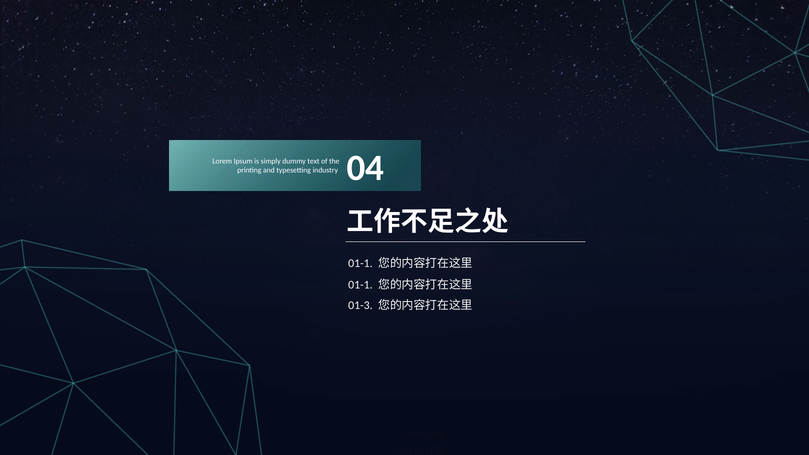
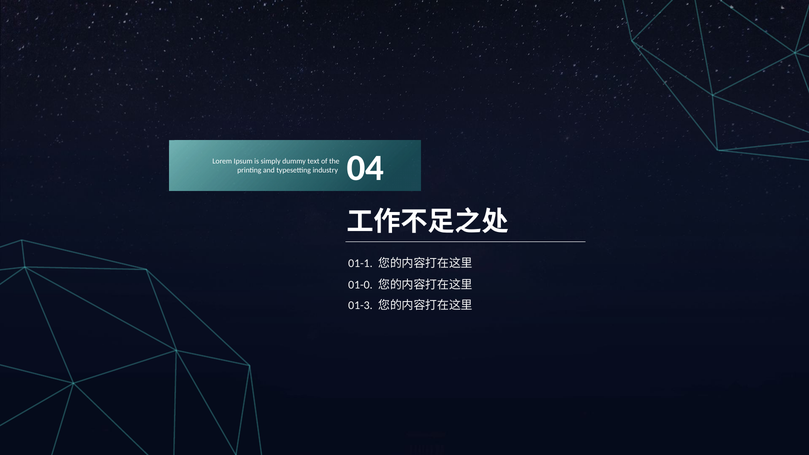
01-1: 01-1 -> 01-0 (360, 285)
